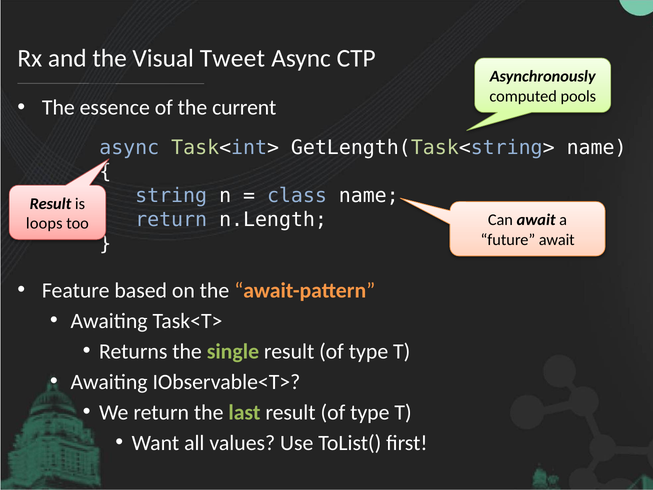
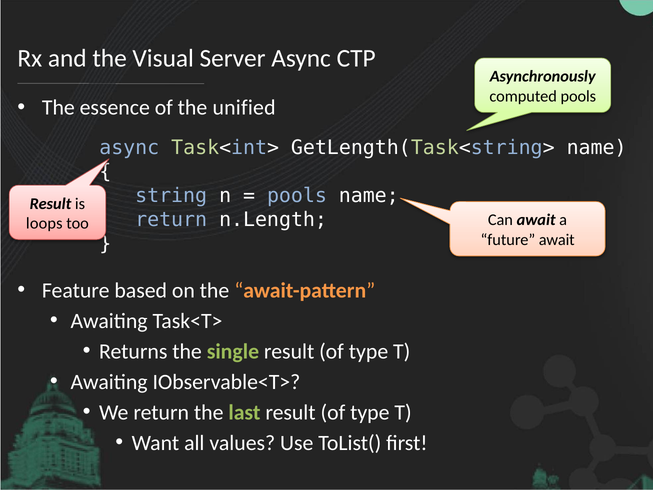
Tweet: Tweet -> Server (233, 58)
current: current -> unified (244, 108)
class: class -> pools (297, 196)
